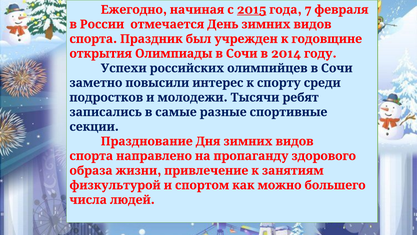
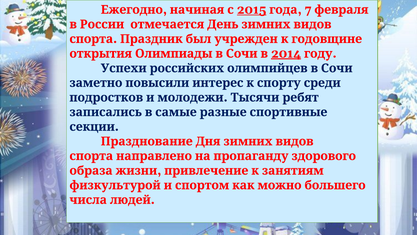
2014 underline: none -> present (286, 53)
